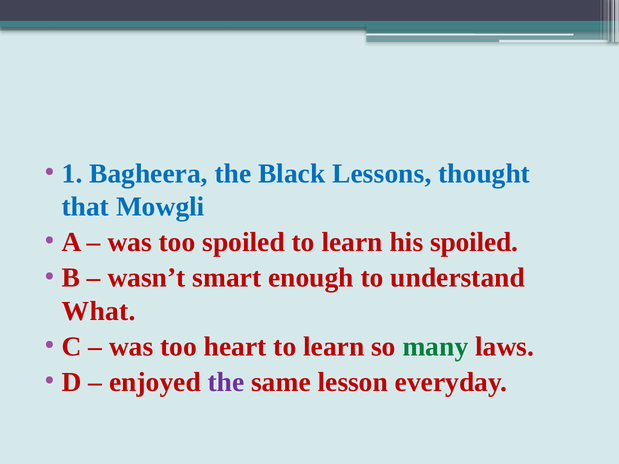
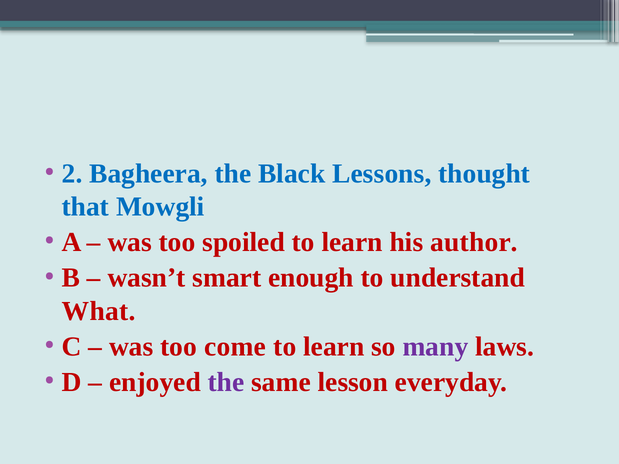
1: 1 -> 2 (72, 174)
his spoiled: spoiled -> author (474, 242)
heart: heart -> come (235, 347)
many colour: green -> purple (435, 347)
